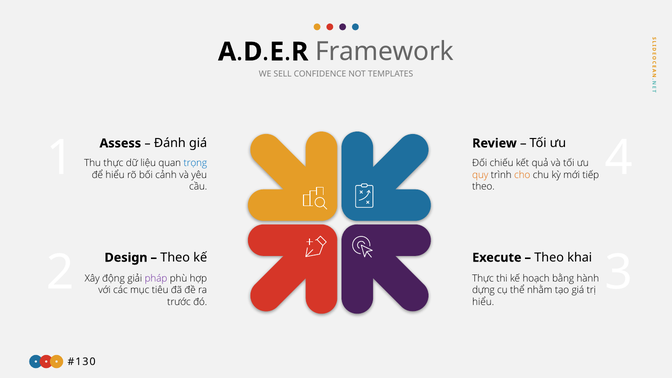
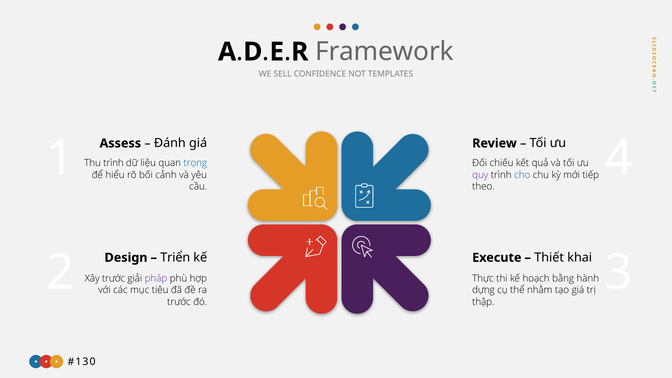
Thu thực: thực -> trình (114, 163)
quy colour: orange -> purple (480, 175)
cho colour: orange -> blue (522, 175)
Theo: Theo -> Triển (175, 258)
Theo: Theo -> Thiết (549, 258)
Xây động: động -> trước (114, 278)
hiểu: hiểu -> thập (483, 302)
